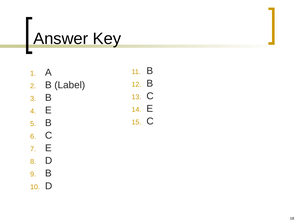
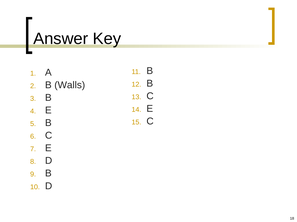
Label: Label -> Walls (70, 85)
